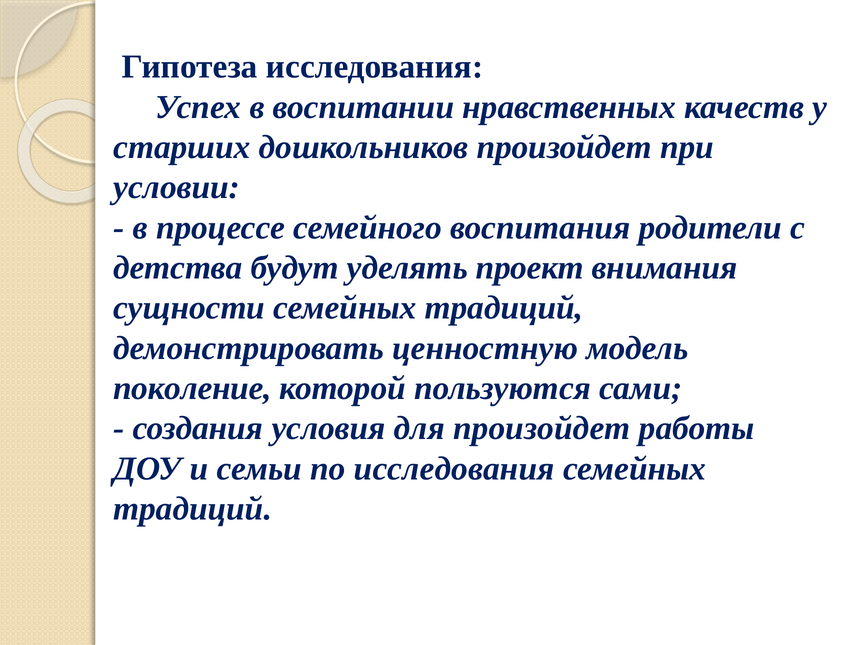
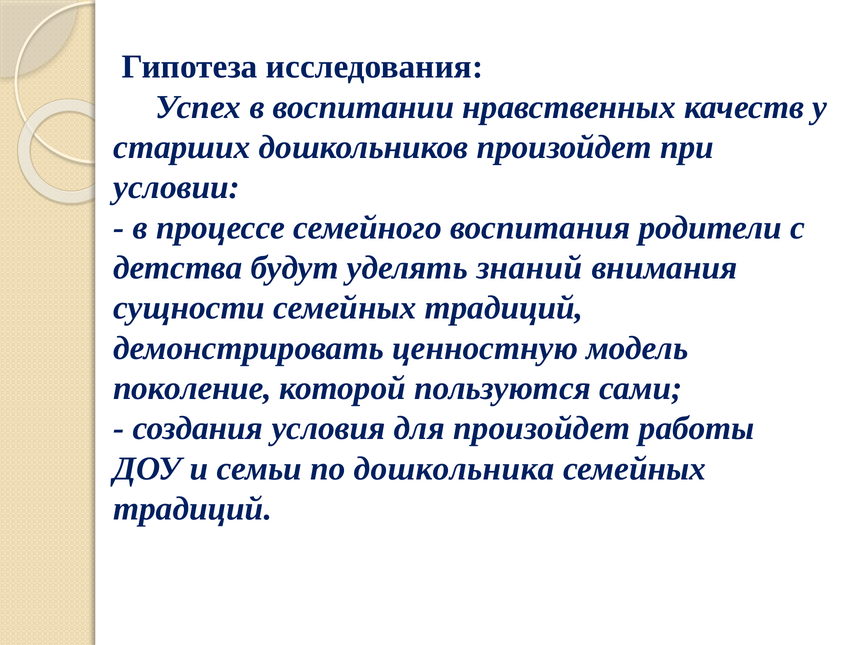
проект: проект -> знаний (529, 268)
по исследования: исследования -> дошкольника (454, 468)
